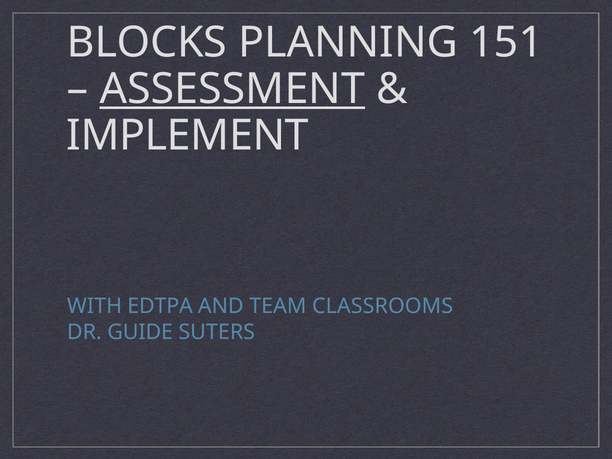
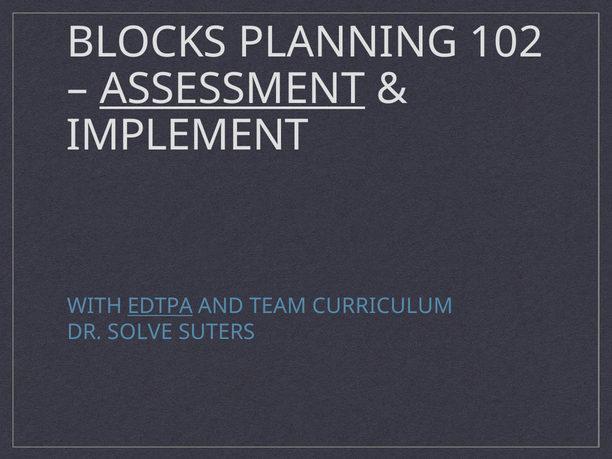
151: 151 -> 102 (506, 43)
EDTPA underline: none -> present (160, 306)
CLASSROOMS: CLASSROOMS -> CURRICULUM (382, 306)
GUIDE: GUIDE -> SOLVE (140, 332)
